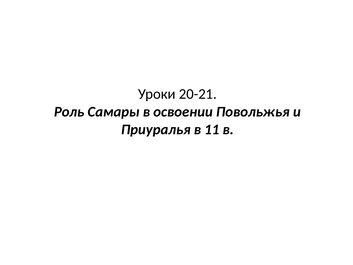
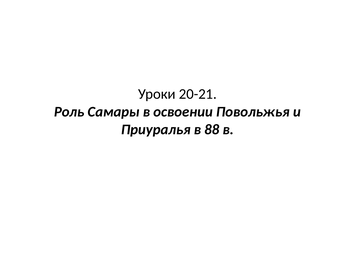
11: 11 -> 88 (212, 129)
